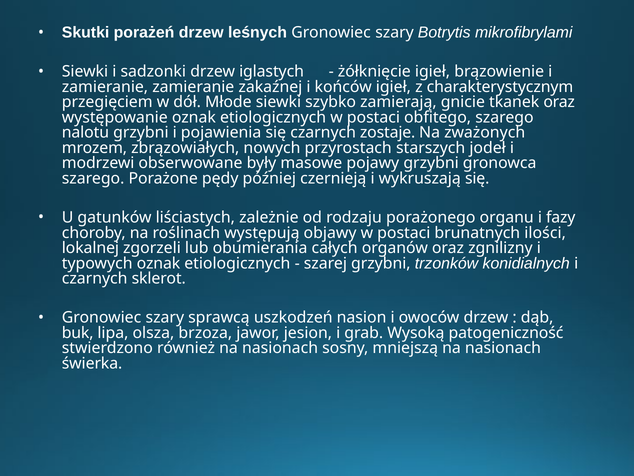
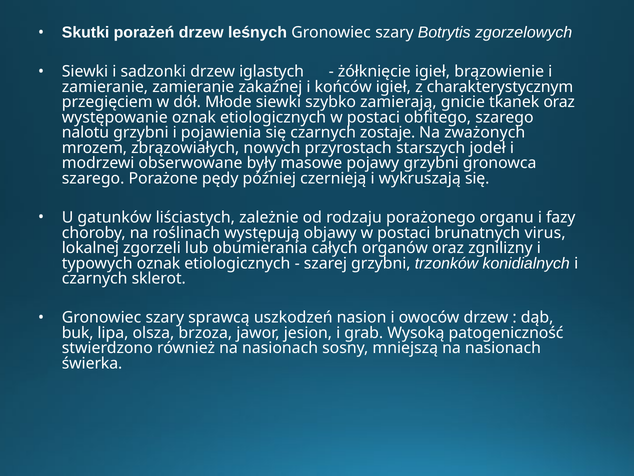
mikrofibrylami: mikrofibrylami -> zgorzelowych (524, 33)
ilości: ilości -> virus (545, 233)
